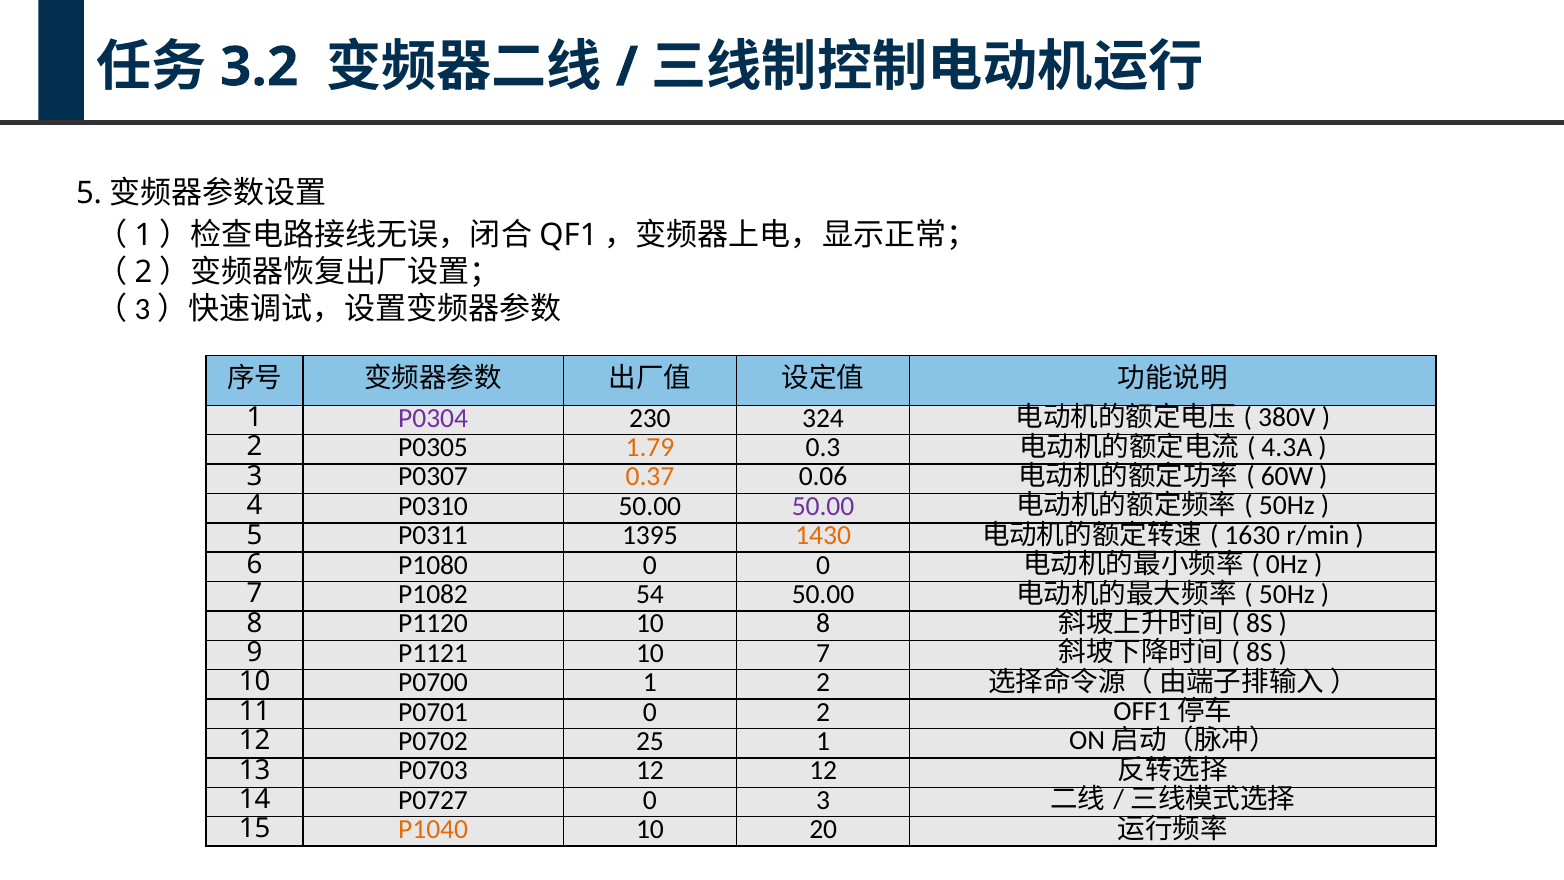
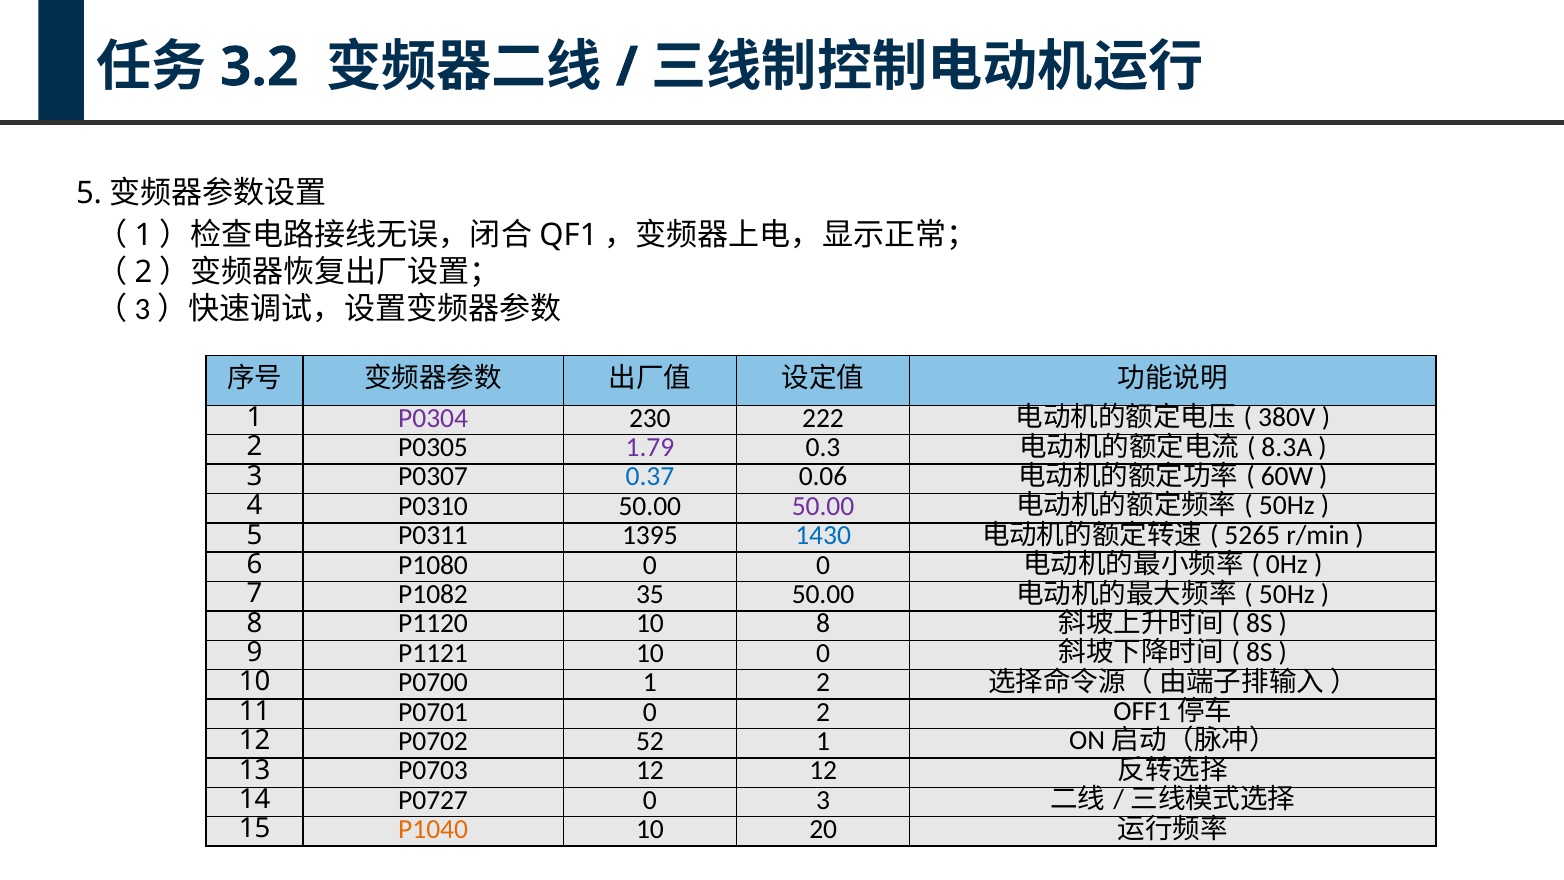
324: 324 -> 222 (823, 418)
1.79 colour: orange -> purple (650, 447)
4.3A: 4.3A -> 8.3A (1287, 447)
0.37 colour: orange -> blue (650, 477)
1430 colour: orange -> blue (823, 535)
1630: 1630 -> 5265 (1252, 535)
54: 54 -> 35 (650, 594)
10 7: 7 -> 0 (823, 653)
25: 25 -> 52 (650, 741)
